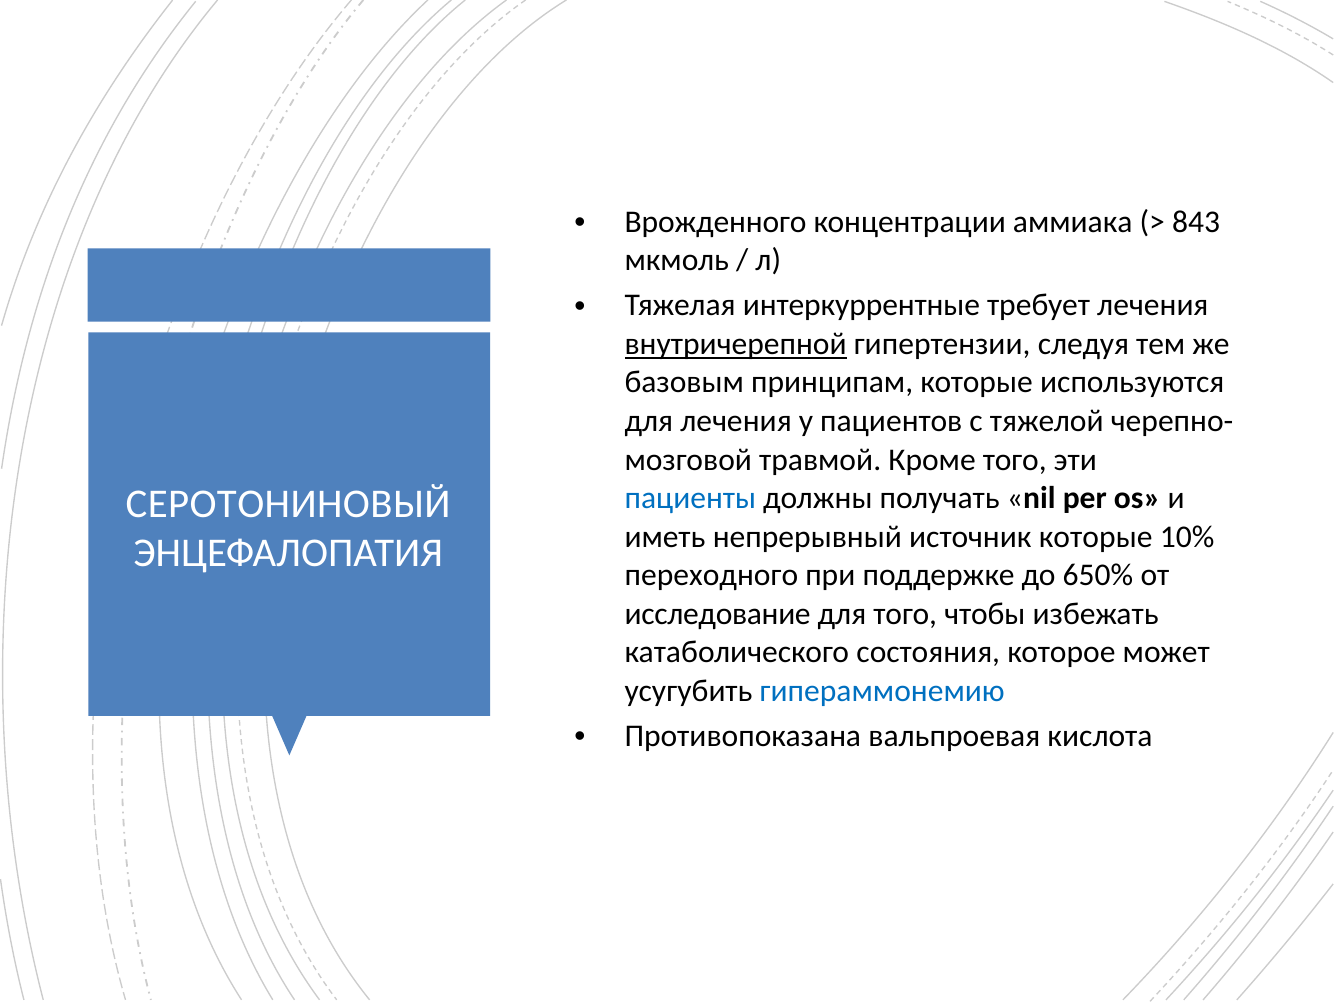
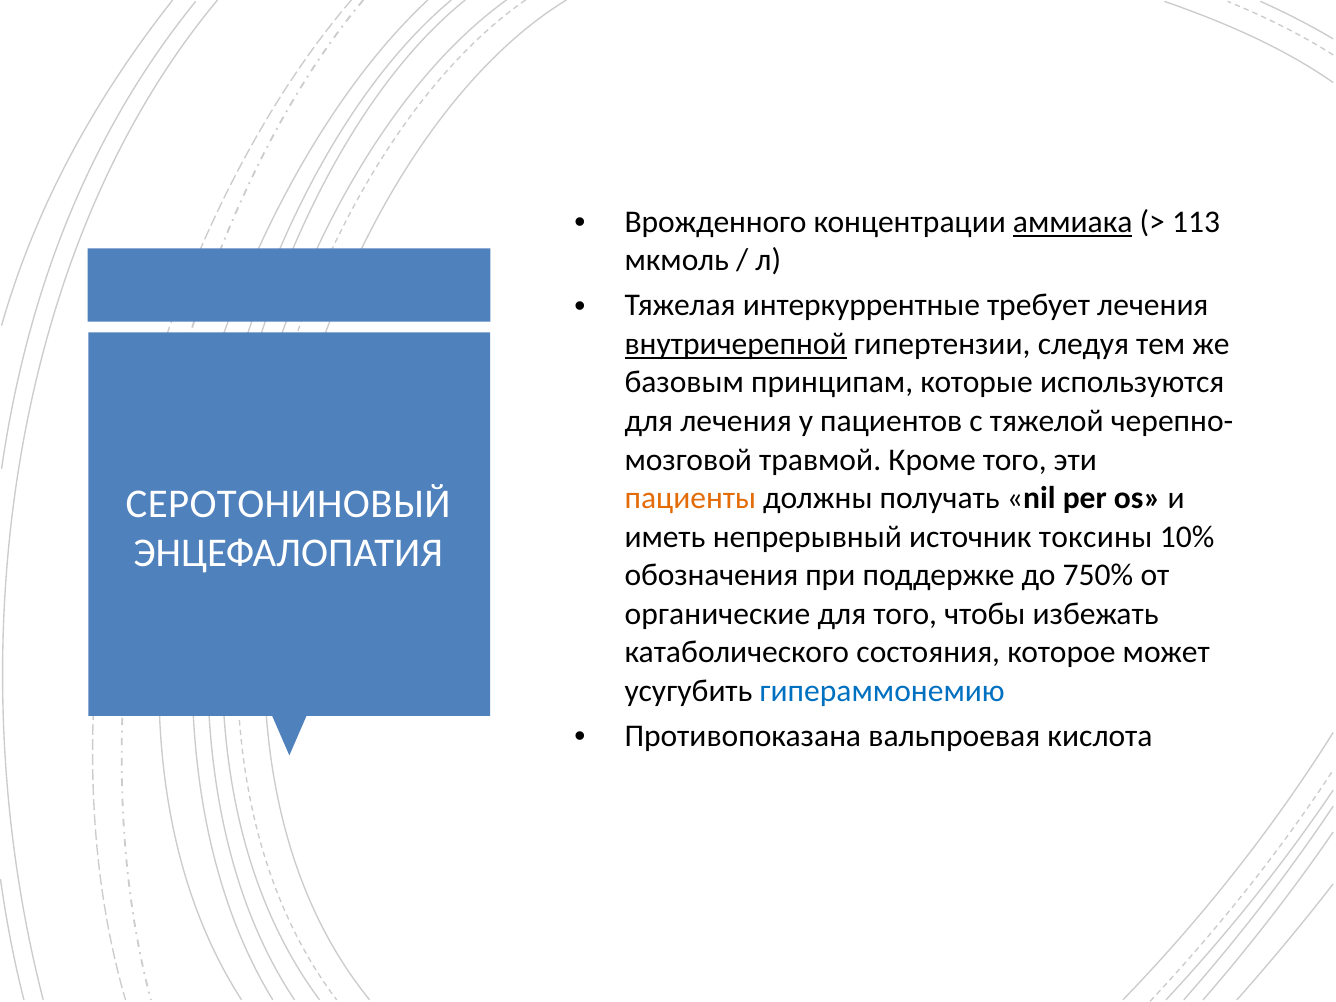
аммиака underline: none -> present (1073, 222)
843: 843 -> 113 (1196, 222)
пациенты colour: blue -> orange (690, 498)
источник которые: которые -> токсины (1096, 537)
переходного: переходного -> обозначения (711, 575)
650%: 650% -> 750% (1098, 575)
исследование: исследование -> органические (717, 614)
